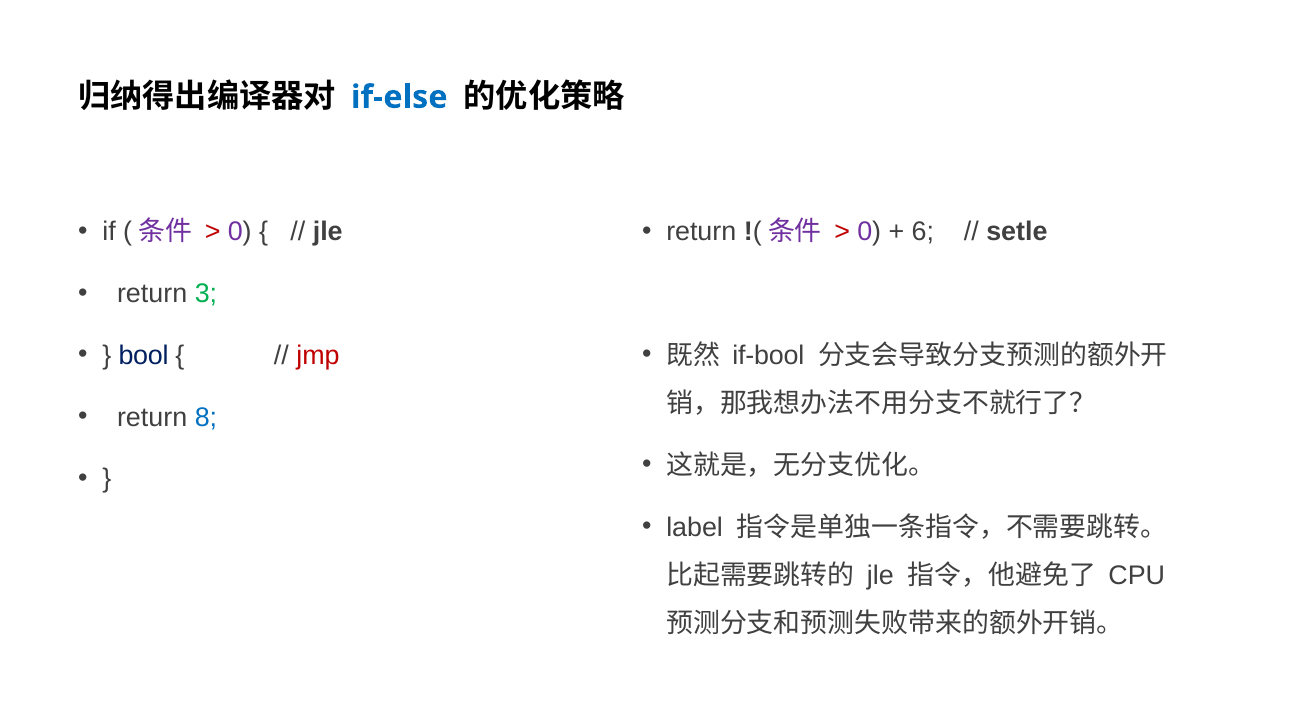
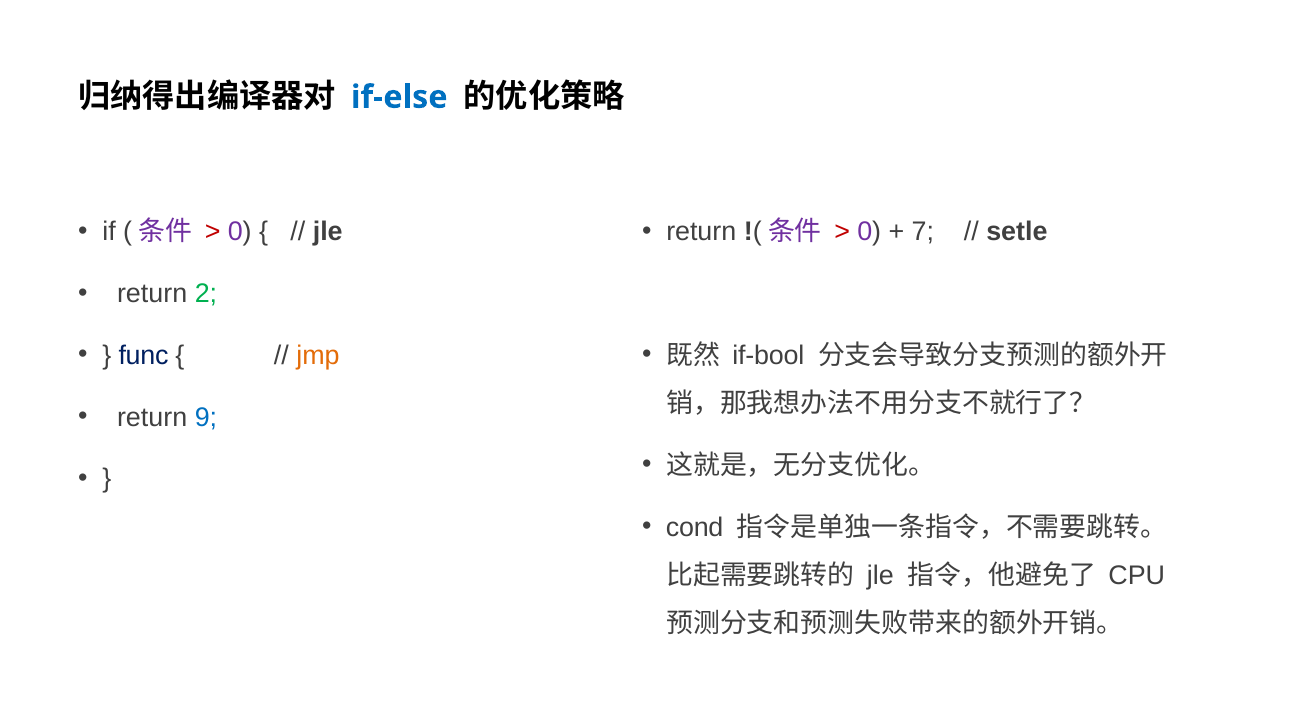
6: 6 -> 7 (923, 232)
3: 3 -> 2 (206, 294)
bool: bool -> func (144, 355)
jmp colour: red -> orange (318, 355)
8: 8 -> 9 (206, 417)
label: label -> cond (695, 527)
